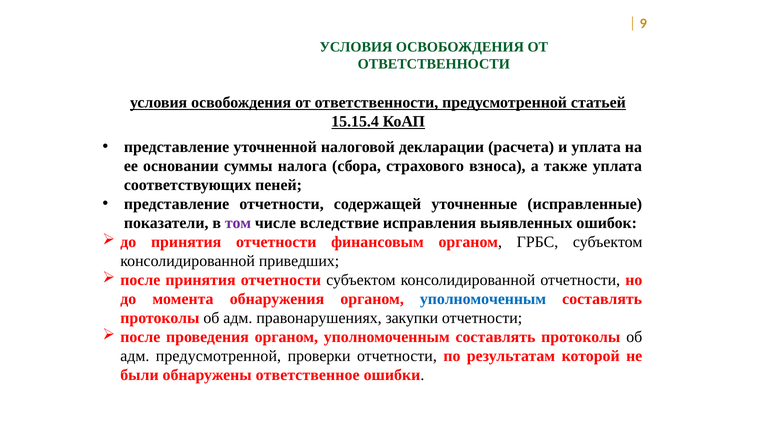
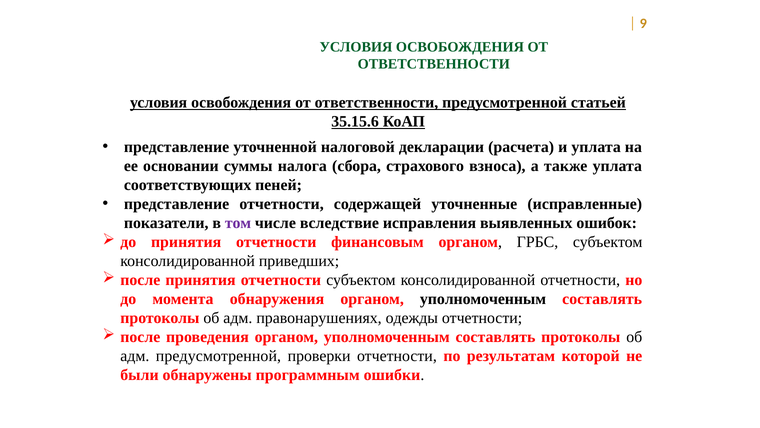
15.15.4: 15.15.4 -> 35.15.6 (355, 122)
уполномоченным colour: blue -> black (483, 299)
закупки: закупки -> одежды (412, 318)
ответственное: ответственное -> программным (308, 375)
